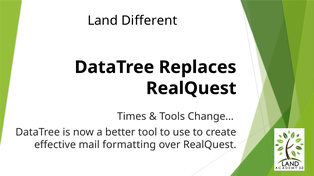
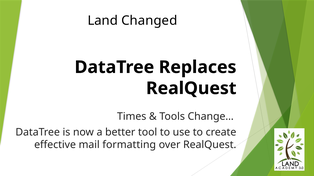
Different: Different -> Changed (149, 21)
